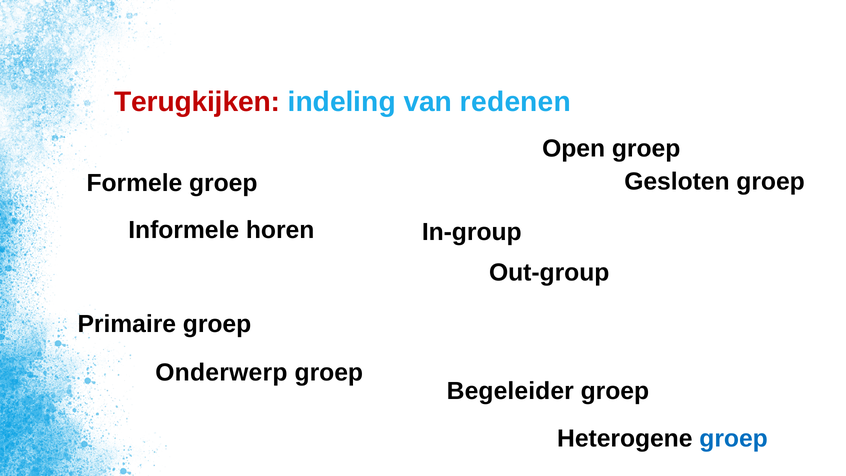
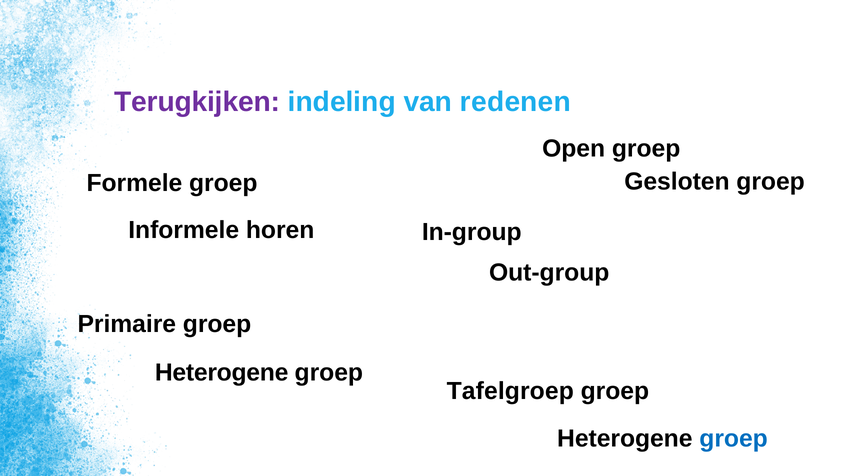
Terugkijken colour: red -> purple (197, 102)
Onderwerp: Onderwerp -> Heterogene (222, 373)
Begeleider: Begeleider -> Tafelgroep (510, 391)
